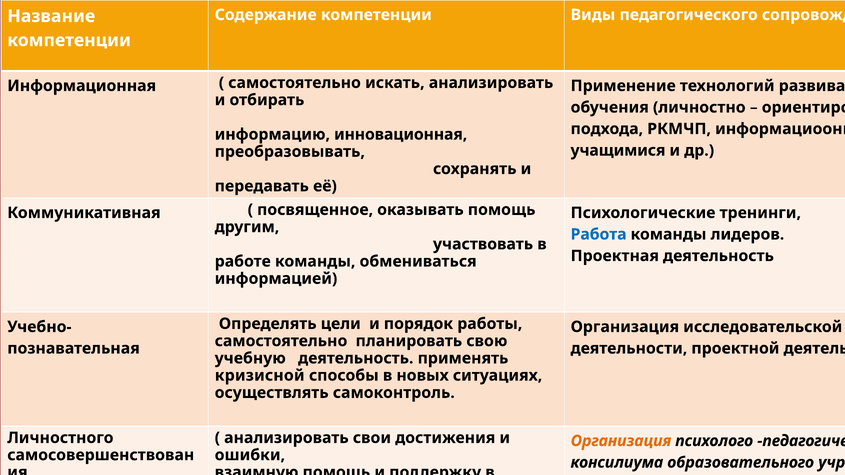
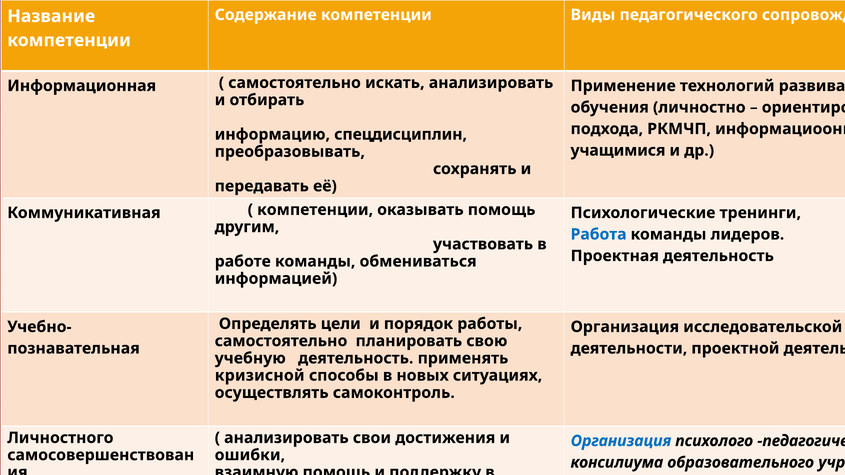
инновационная: инновационная -> спецдисциплин (401, 134)
посвященное: посвященное -> компетенции (315, 210)
Организация colour: orange -> blue (621, 441)
